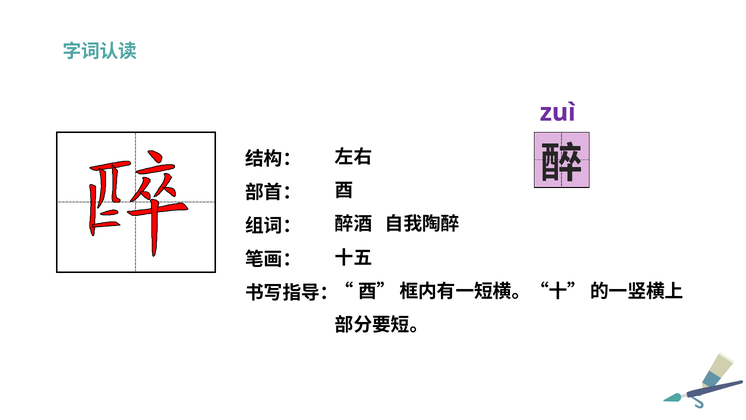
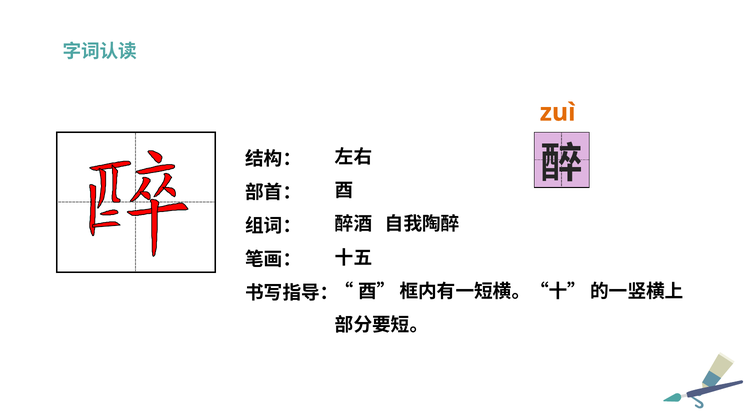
zuì colour: purple -> orange (558, 112)
